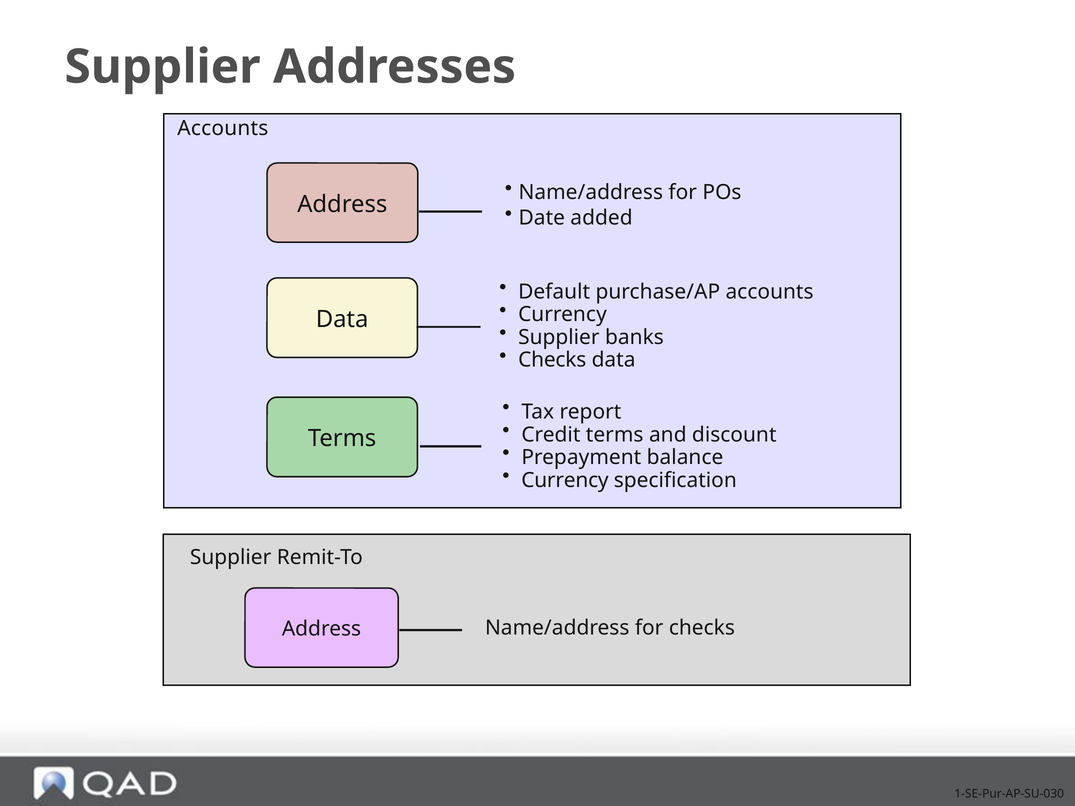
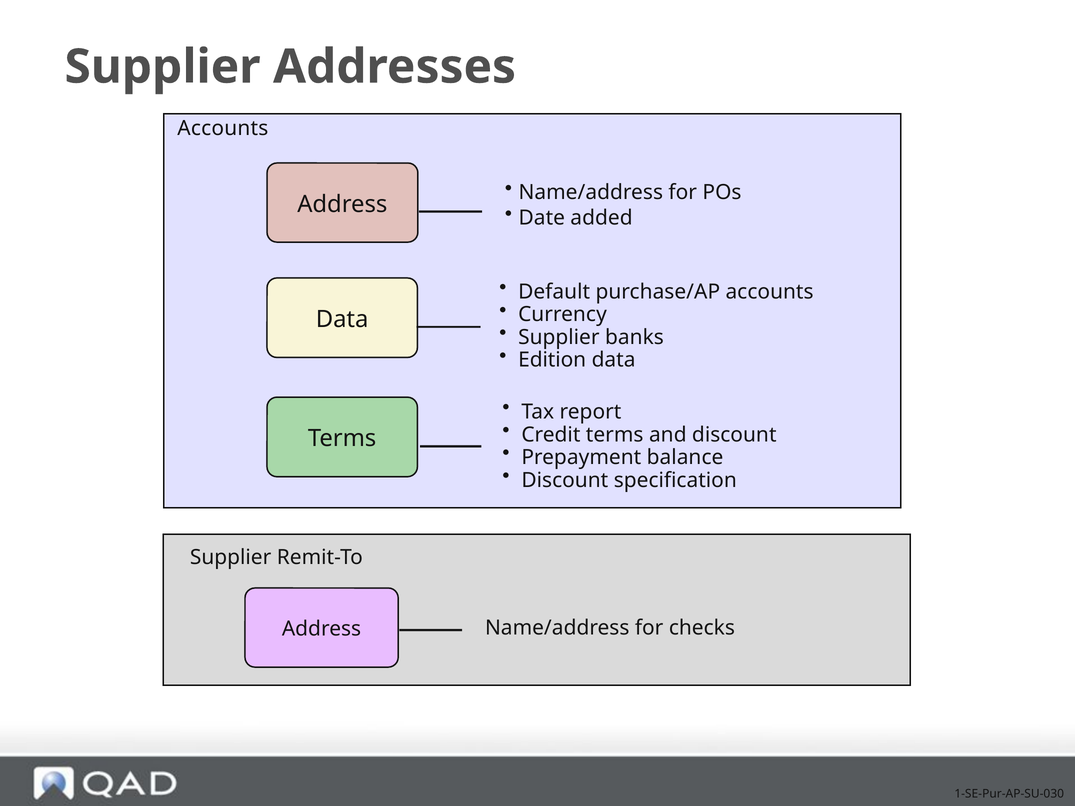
Checks: Checks -> Edition (552, 360)
Currency: Currency -> Discount (565, 480)
